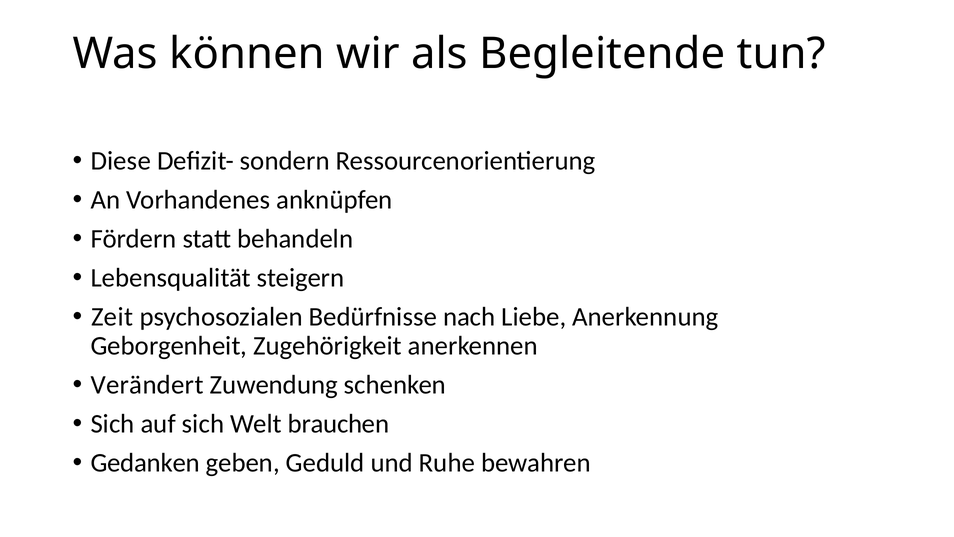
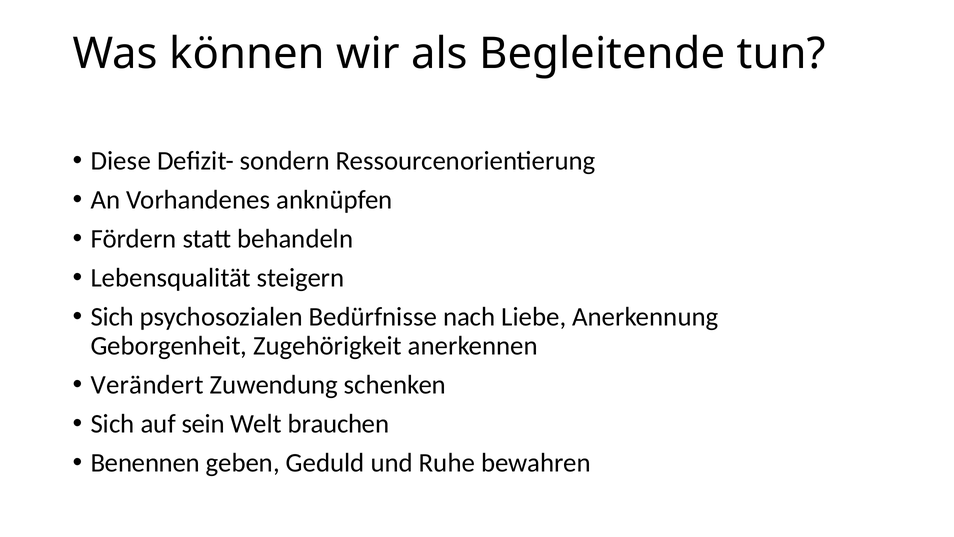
Zeit: Zeit -> Sich (112, 317)
auf sich: sich -> sein (203, 424)
Gedanken: Gedanken -> Benennen (145, 462)
